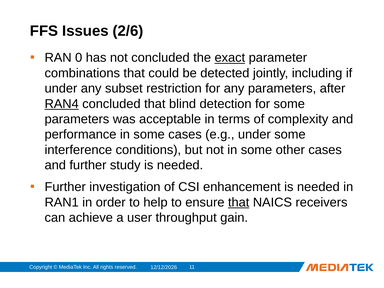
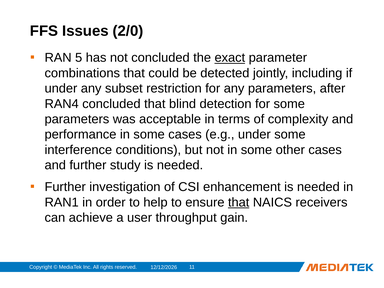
2/6: 2/6 -> 2/0 (128, 31)
0: 0 -> 5 (79, 58)
RAN4 underline: present -> none (62, 104)
